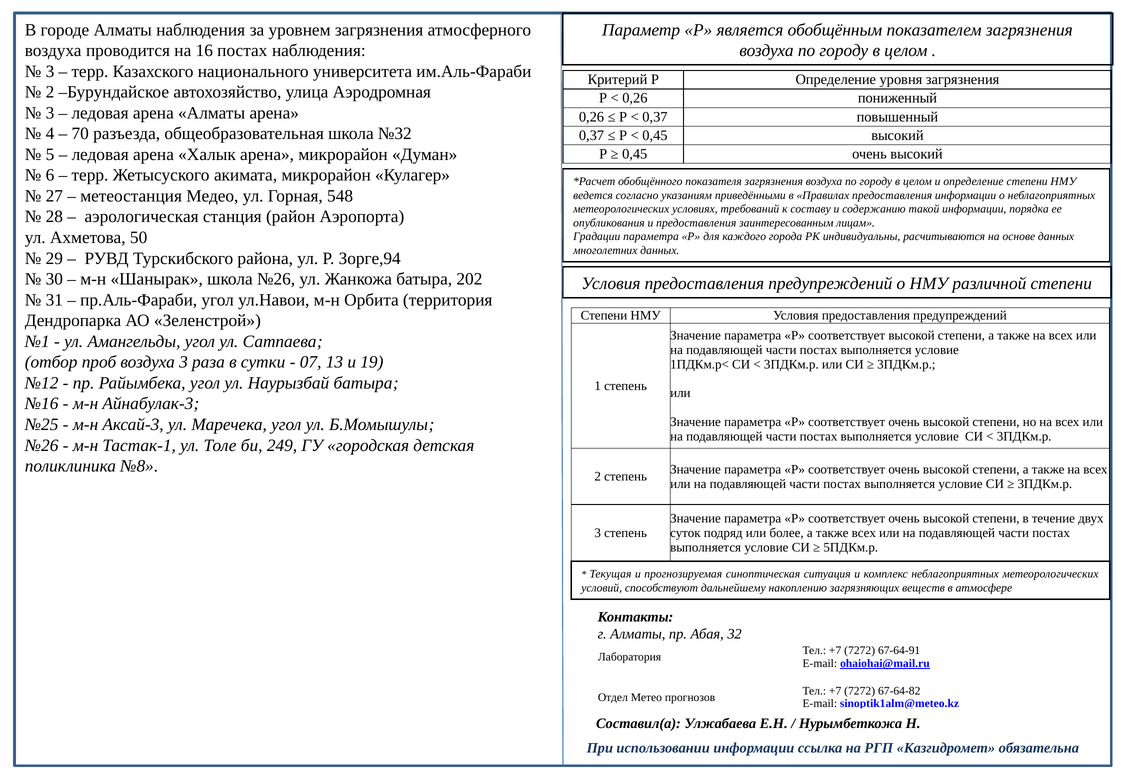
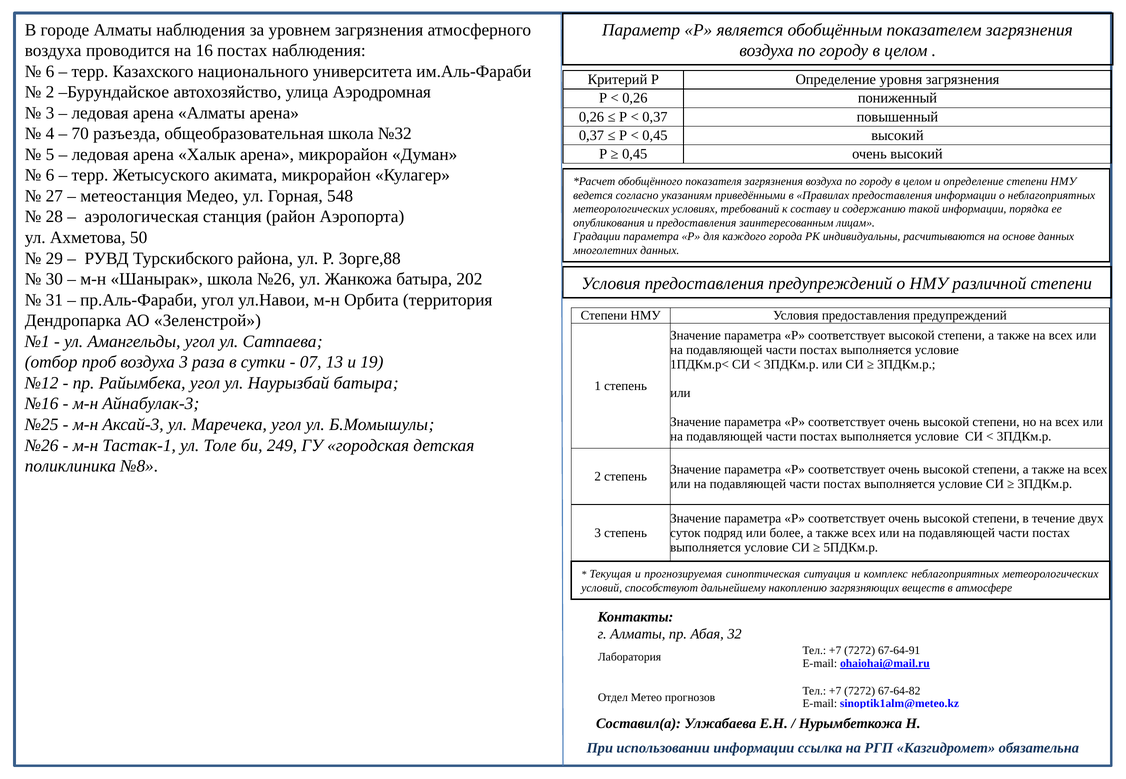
3: 3 -> 6 (50, 71)
Зорге,94: Зорге,94 -> Зорге,88 (370, 259)
